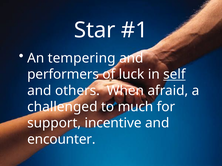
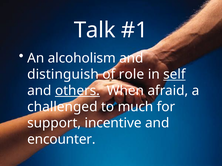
Star: Star -> Talk (95, 30)
tempering: tempering -> alcoholism (82, 58)
performers: performers -> distinguish (63, 75)
luck: luck -> role (131, 75)
others underline: none -> present (77, 91)
